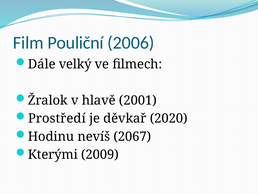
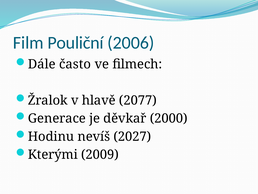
velký: velký -> často (75, 64)
2001: 2001 -> 2077 (138, 100)
Prostředí: Prostředí -> Generace (57, 118)
2020: 2020 -> 2000 (169, 118)
2067: 2067 -> 2027 (132, 136)
